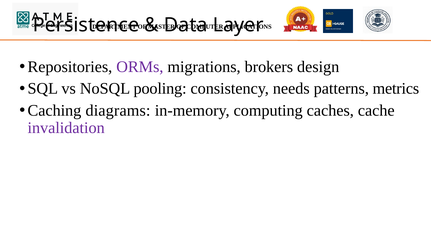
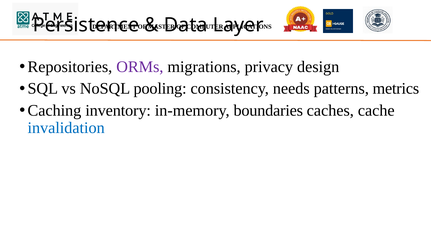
brokers: brokers -> privacy (269, 67)
diagrams: diagrams -> inventory (118, 111)
computing: computing -> boundaries (268, 111)
invalidation colour: purple -> blue (66, 128)
